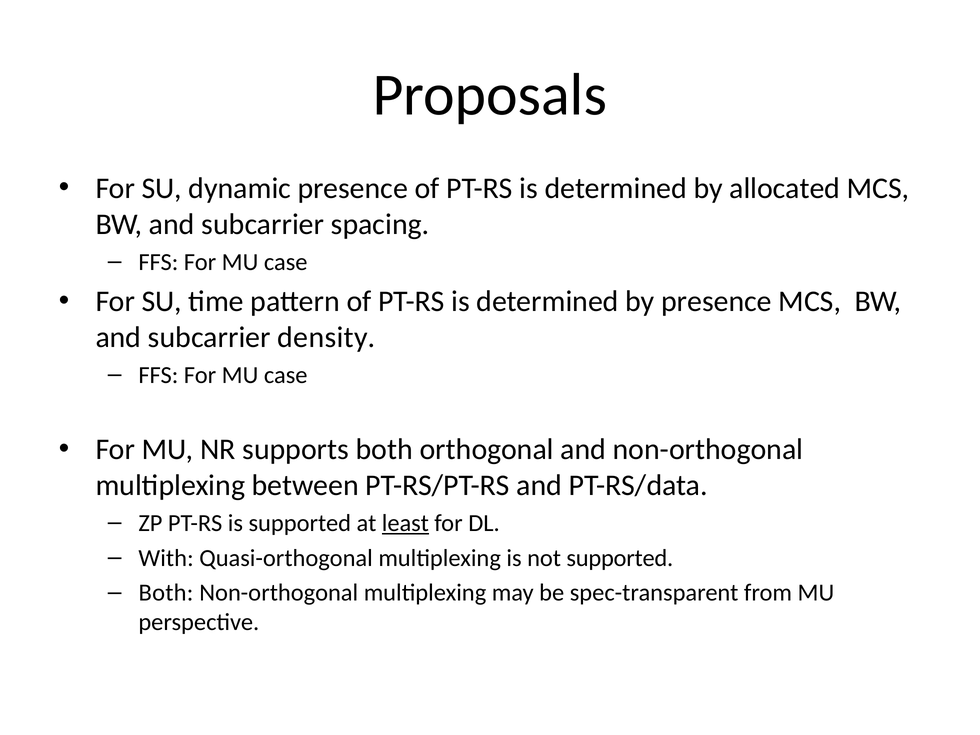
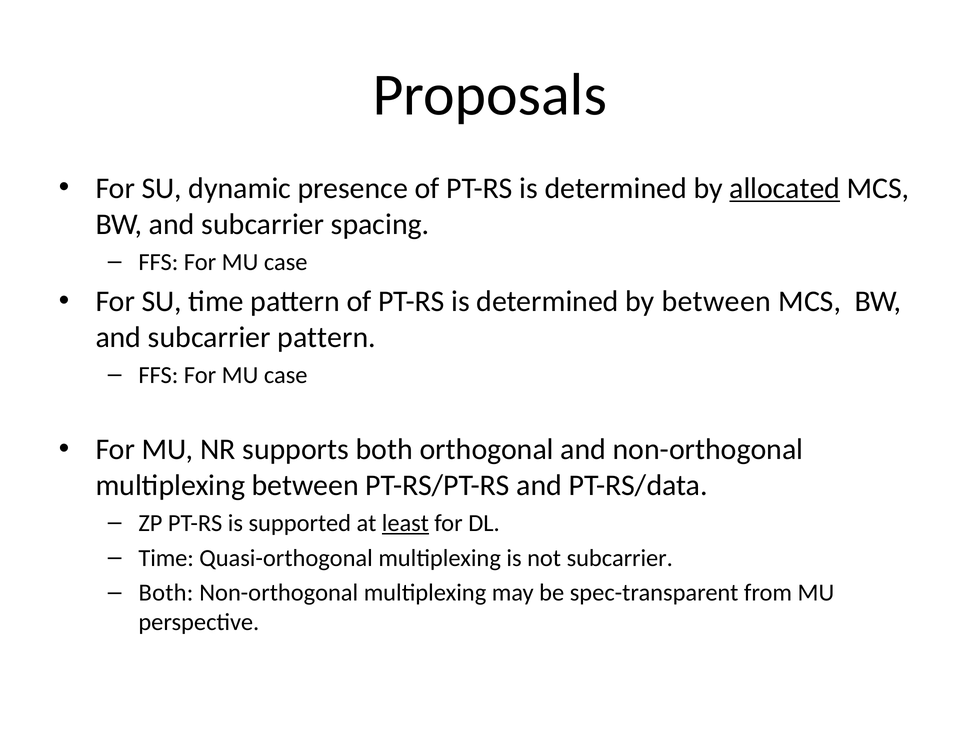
allocated underline: none -> present (785, 188)
by presence: presence -> between (716, 301)
subcarrier density: density -> pattern (327, 337)
With: With -> Time (166, 558)
not supported: supported -> subcarrier (620, 558)
